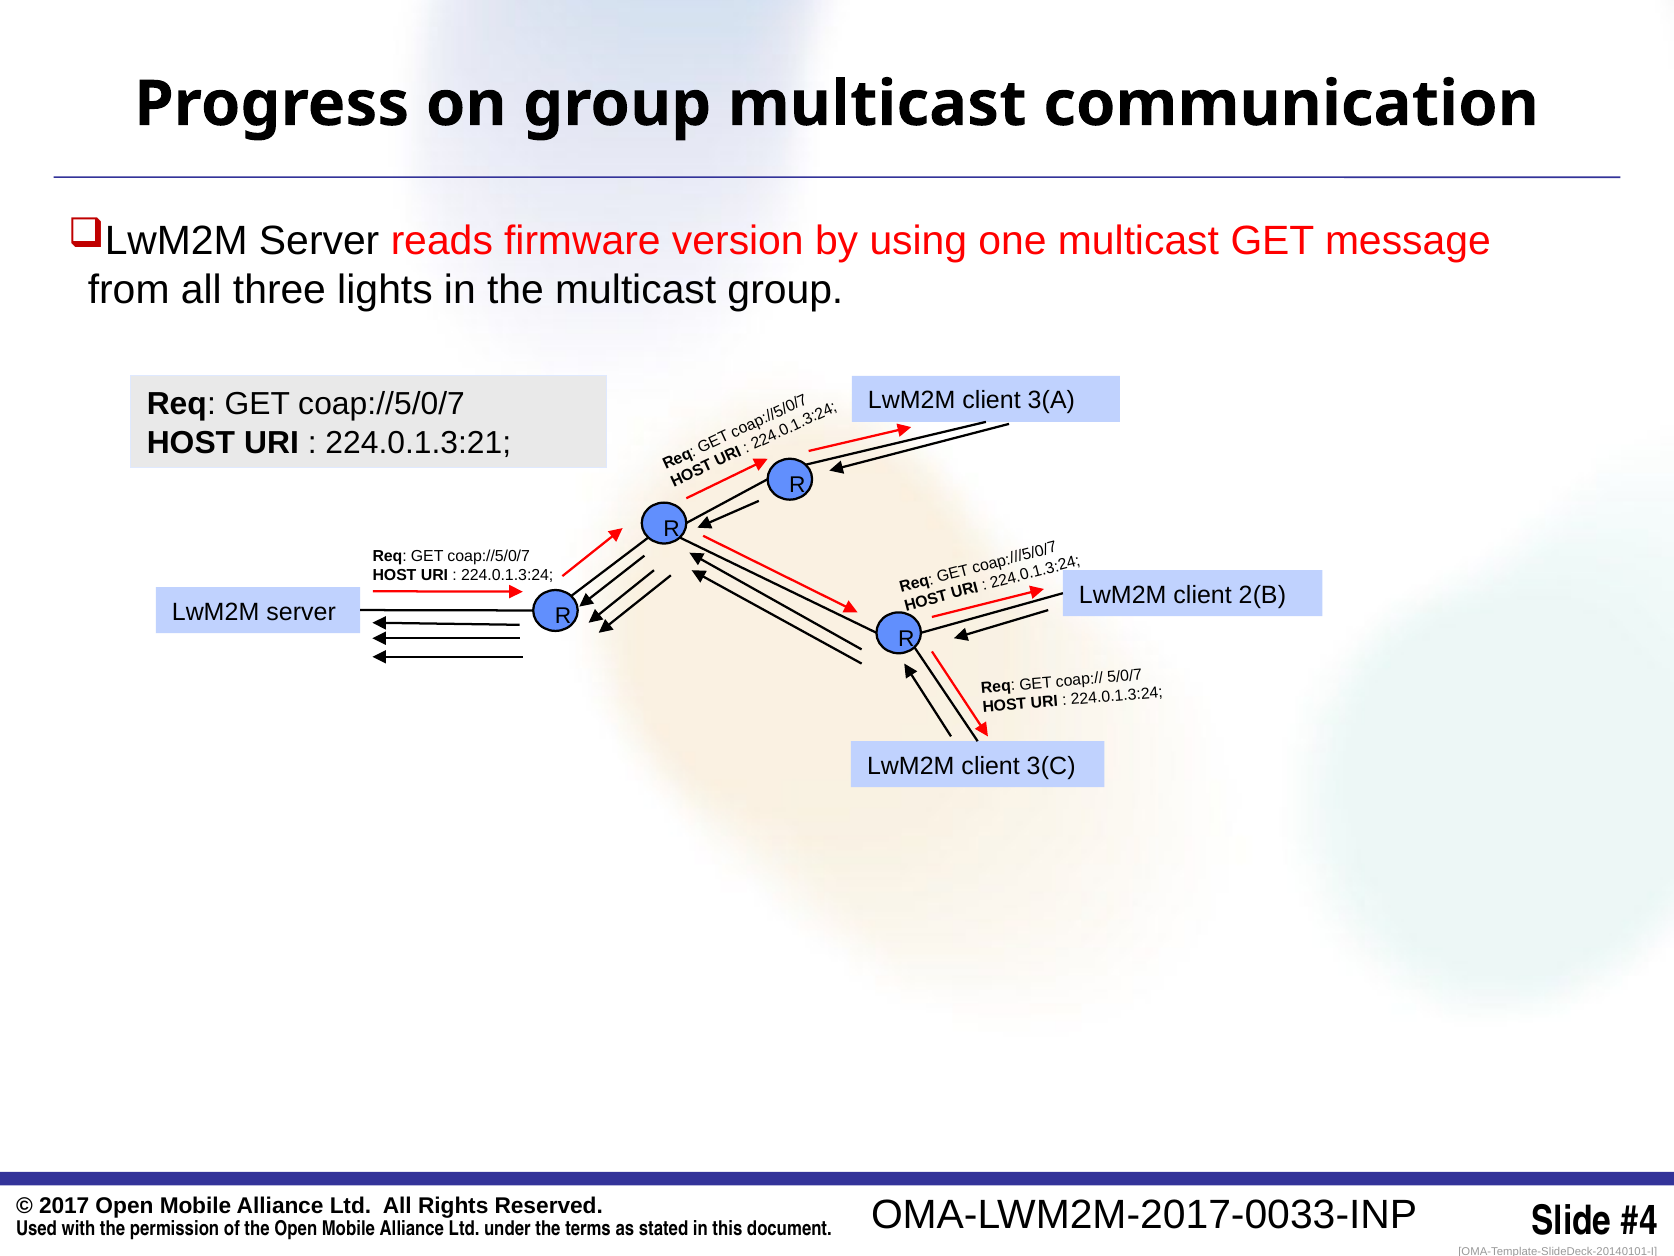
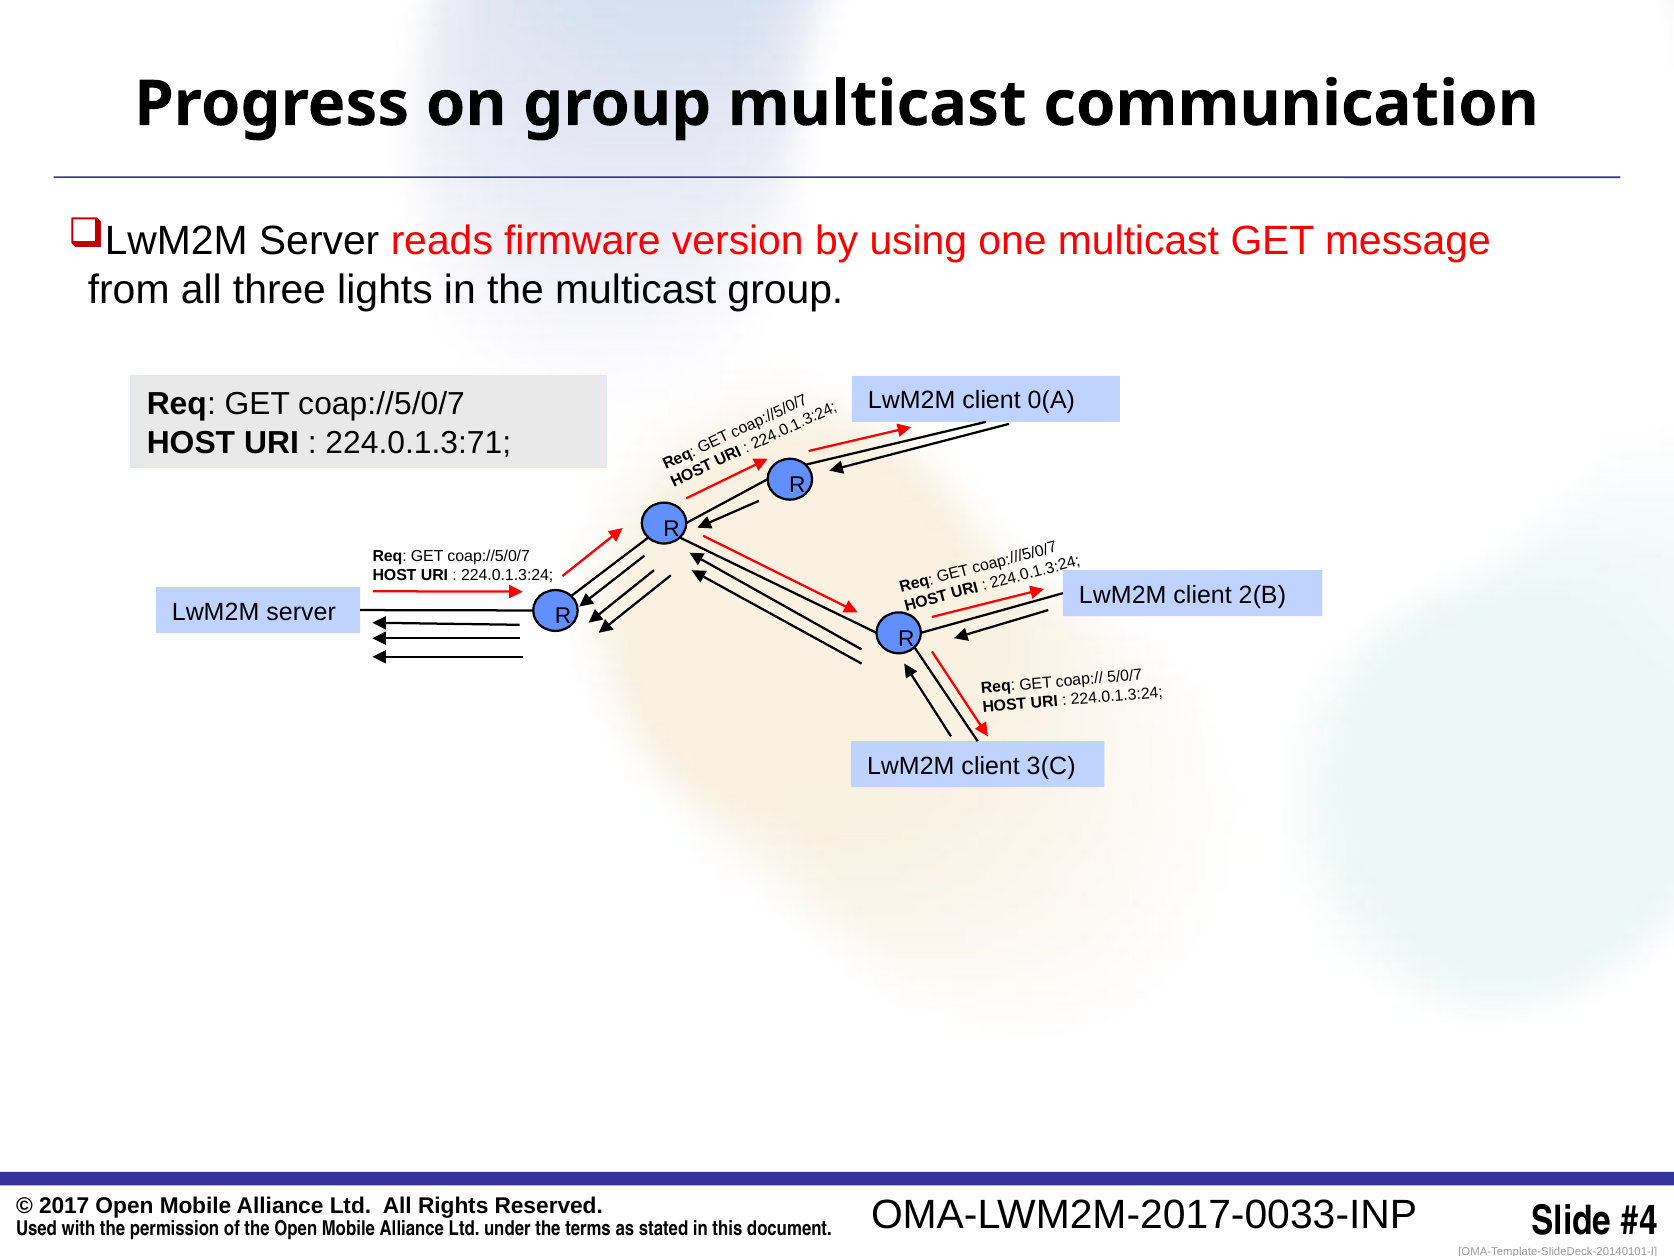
3(A: 3(A -> 0(A (1051, 400)
224.0.1.3:21: 224.0.1.3:21 -> 224.0.1.3:71 (418, 442)
